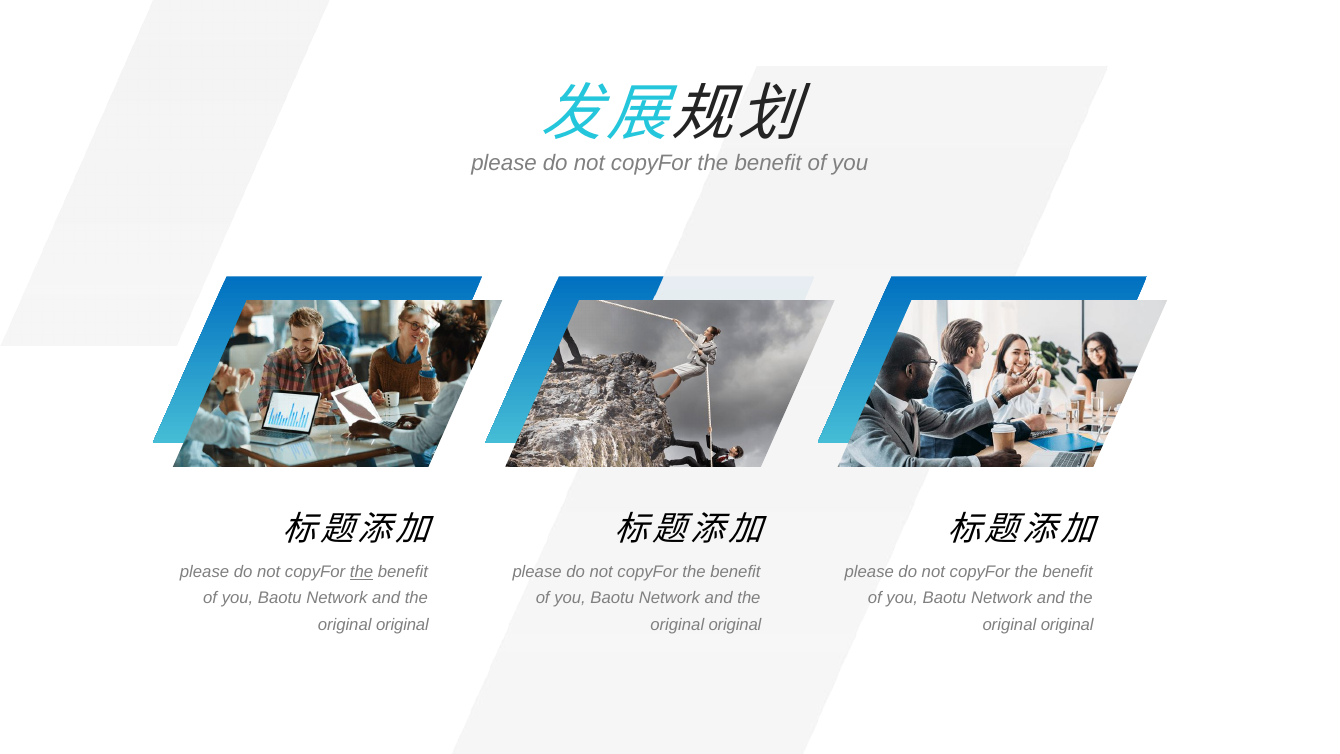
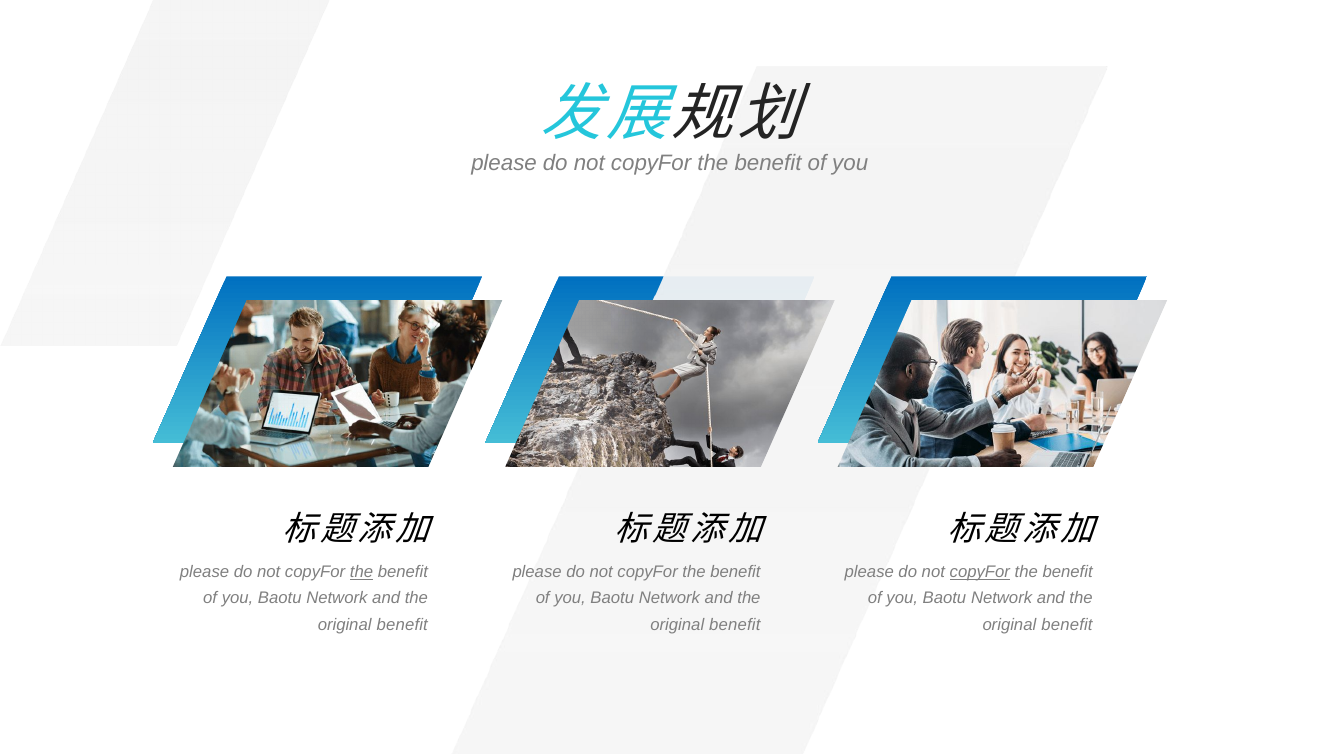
copyFor underline: none -> present (980, 572)
original: original -> benefit (402, 624)
original: original -> benefit (735, 624)
original: original -> benefit (1067, 624)
